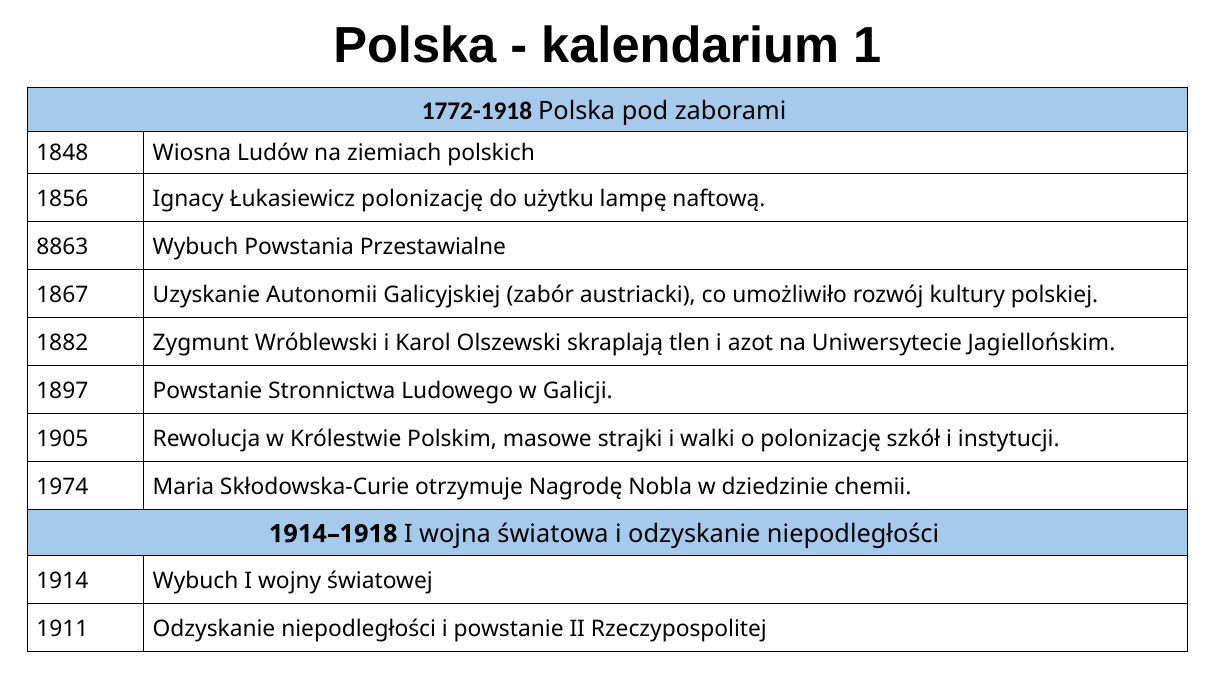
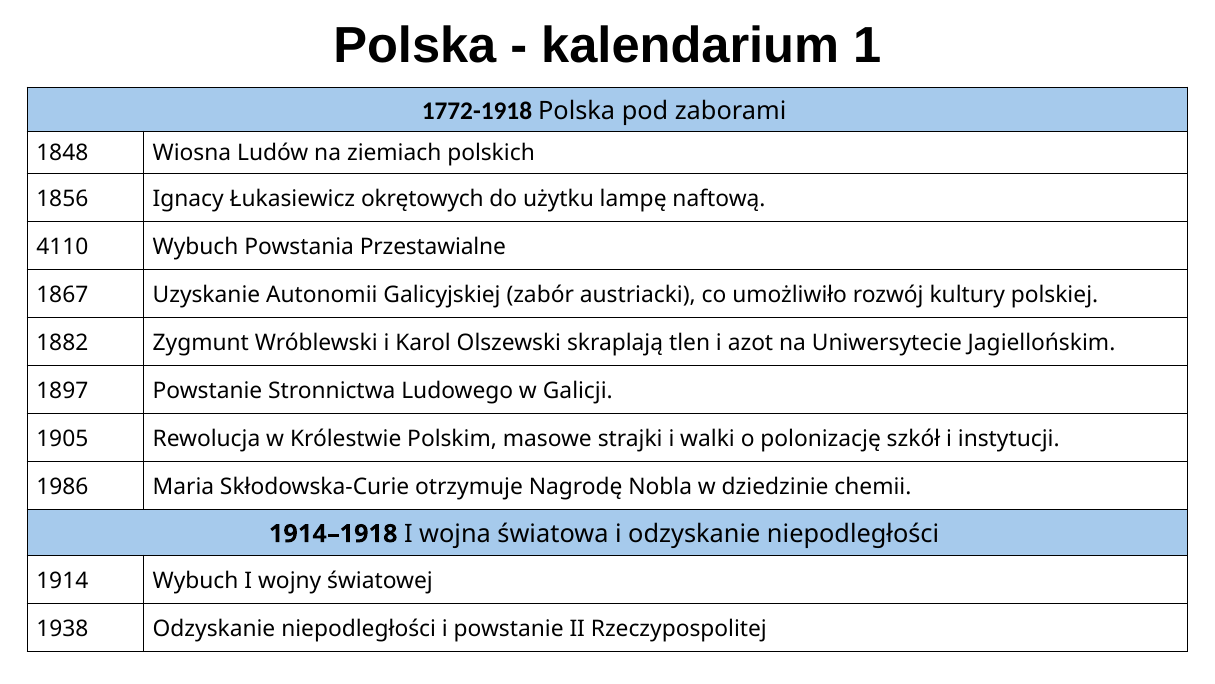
Łukasiewicz polonizację: polonizację -> okrętowych (422, 198)
8863: 8863 -> 4110 (62, 247)
1974: 1974 -> 1986 (62, 486)
1911: 1911 -> 1938 (62, 628)
